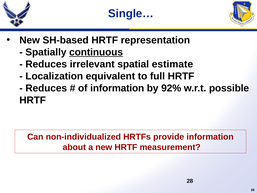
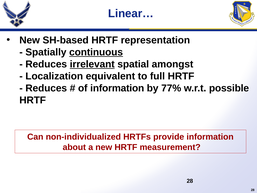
Single…: Single… -> Linear… (131, 14)
irrelevant underline: none -> present (92, 64)
estimate: estimate -> amongst (173, 64)
92%: 92% -> 77% (171, 88)
